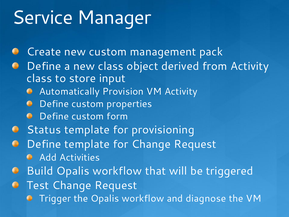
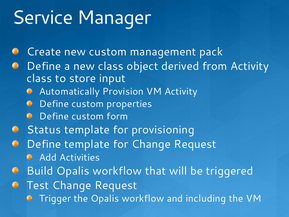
diagnose: diagnose -> including (206, 198)
